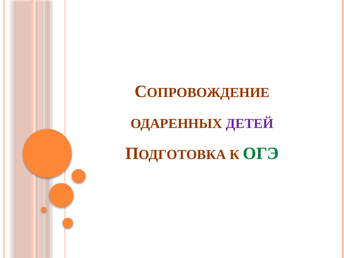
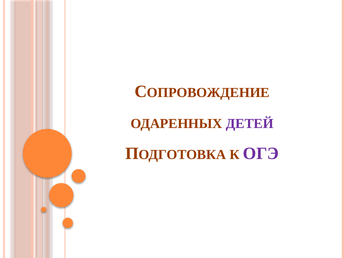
ОГЭ colour: green -> purple (261, 153)
